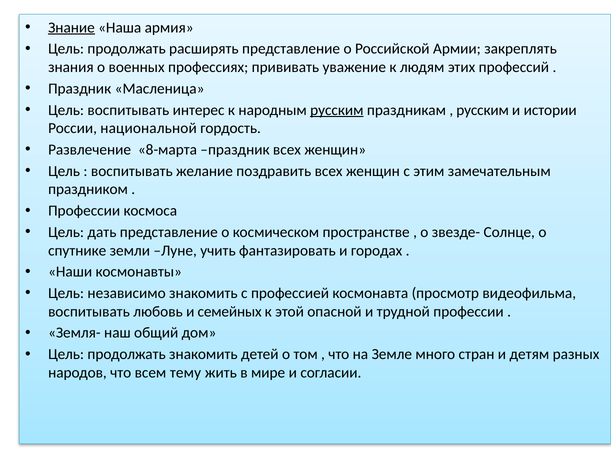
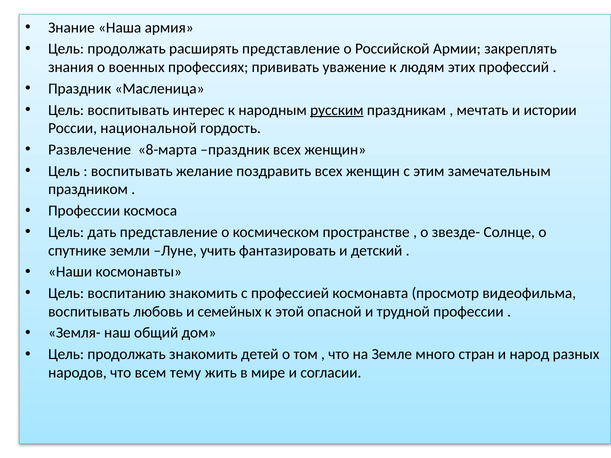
Знание underline: present -> none (71, 28)
русским: русским -> мечтать (482, 110)
городах: городах -> детский (377, 251)
независимо: независимо -> воспитанию (127, 293)
детям: детям -> народ (529, 354)
